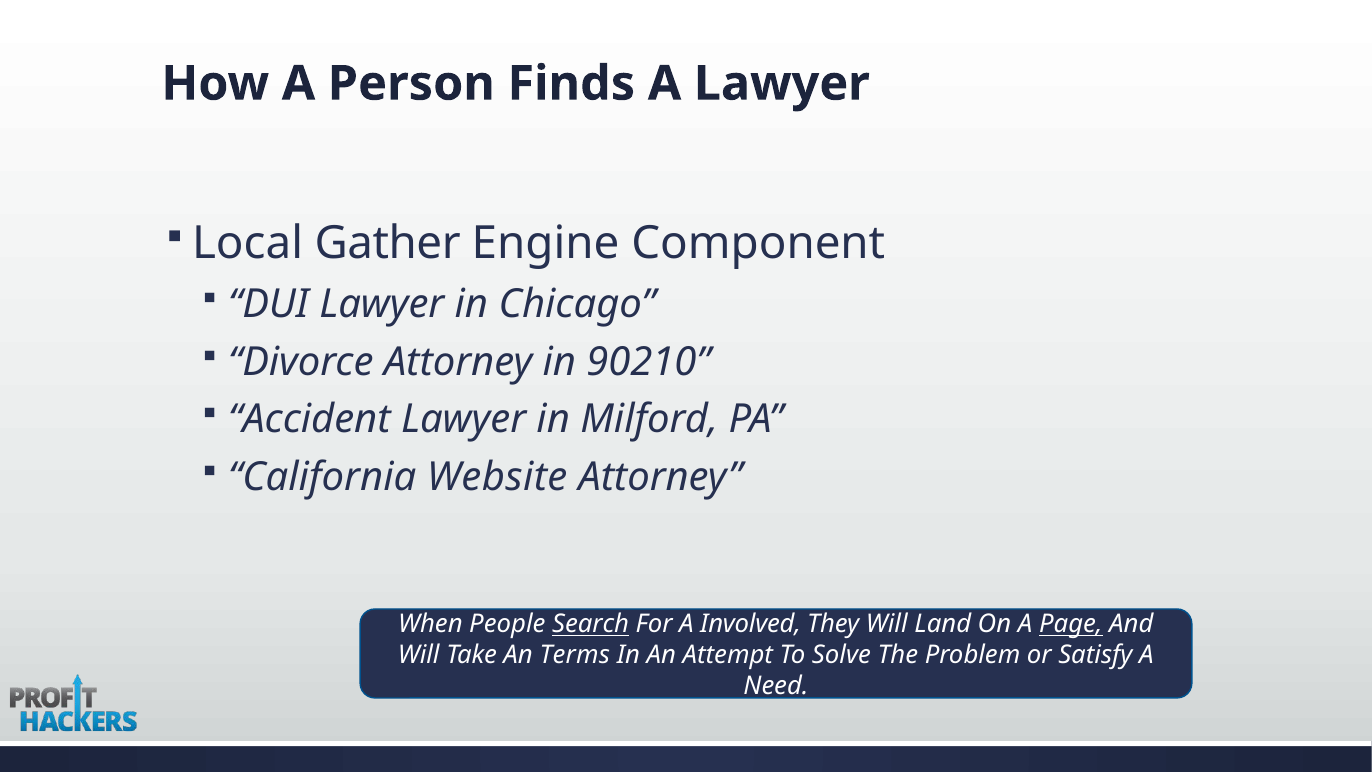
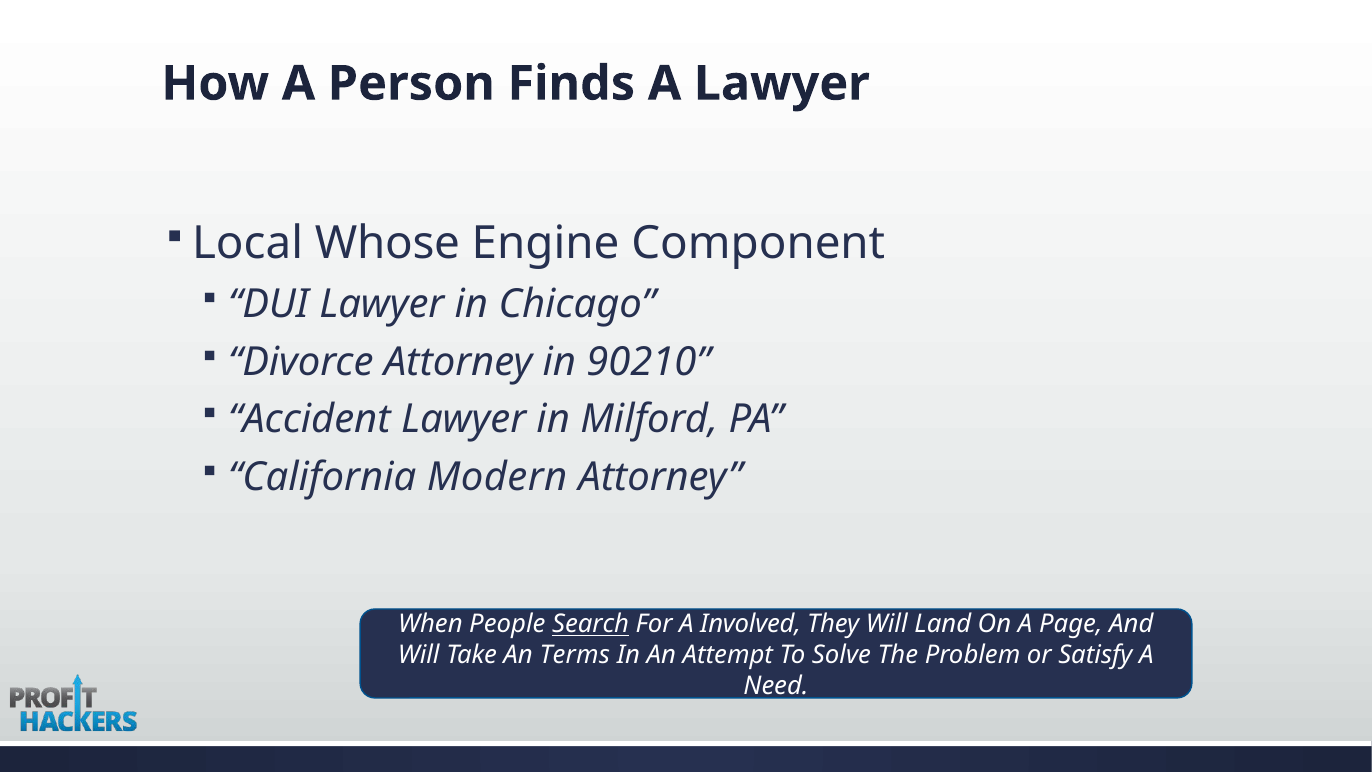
Gather: Gather -> Whose (388, 244)
Website: Website -> Modern (497, 477)
Page underline: present -> none (1071, 624)
